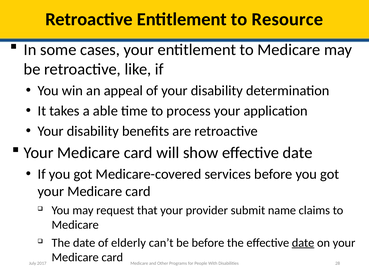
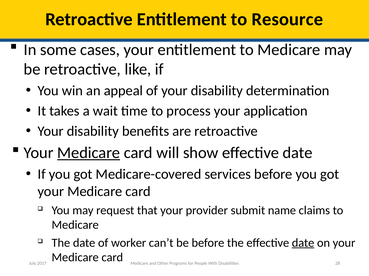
able: able -> wait (105, 111)
Medicare underline: none -> present (89, 153)
elderly: elderly -> worker (129, 243)
